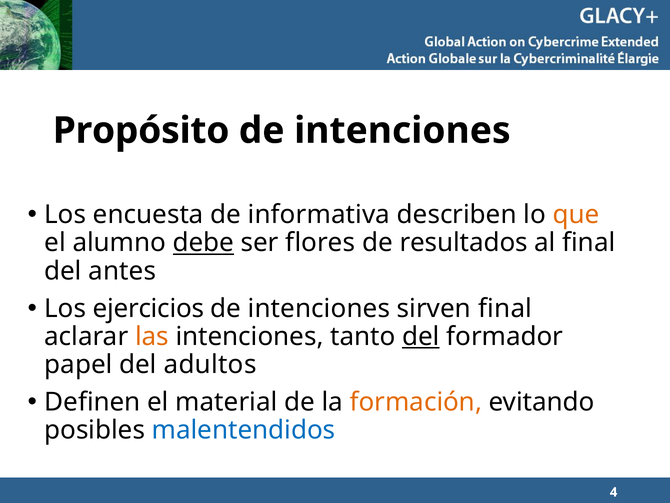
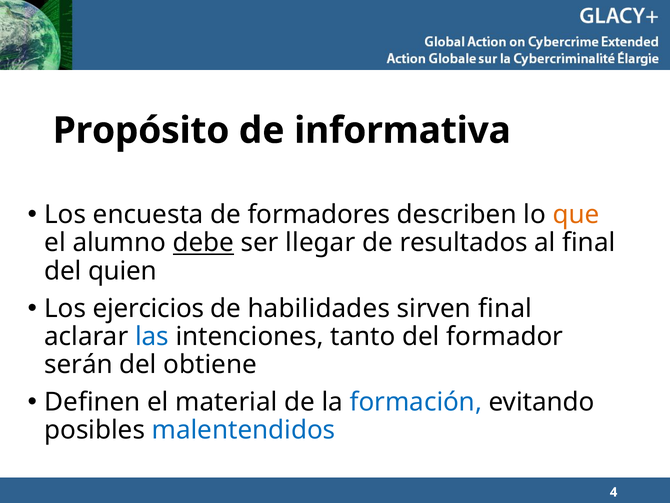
intenciones: intenciones -> informativa (402, 130)
informativa: informativa -> formadores (319, 215)
flores: flores -> llegar (320, 243)
antes: antes -> quien (122, 271)
intenciones: intenciones -> habilidades (319, 308)
las colour: orange -> blue (152, 336)
del underline: present -> none (421, 336)
papel: papel -> serán (79, 364)
adultos: adultos -> obtiene (210, 364)
formación colour: orange -> blue (416, 402)
